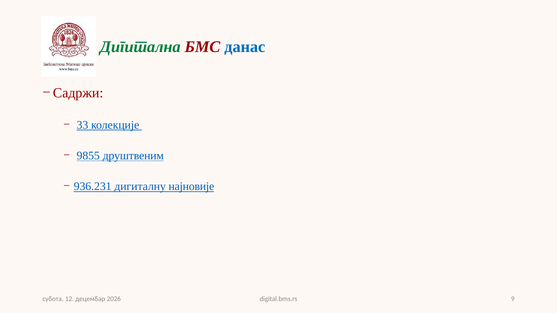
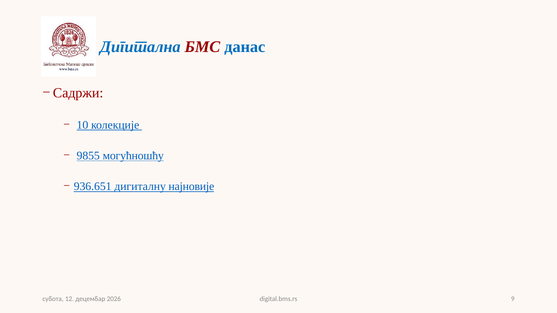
Дигитална colour: green -> blue (140, 47)
33: 33 -> 10 (82, 125)
друштвеним: друштвеним -> могућношћу (133, 156)
936.231: 936.231 -> 936.651 (93, 187)
